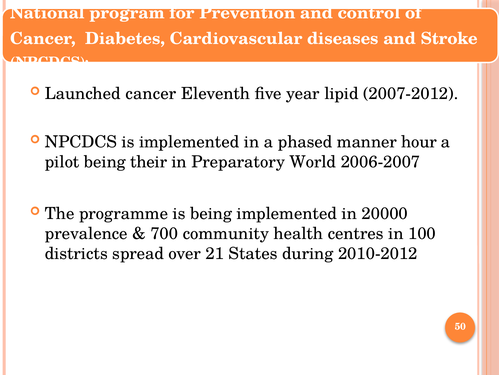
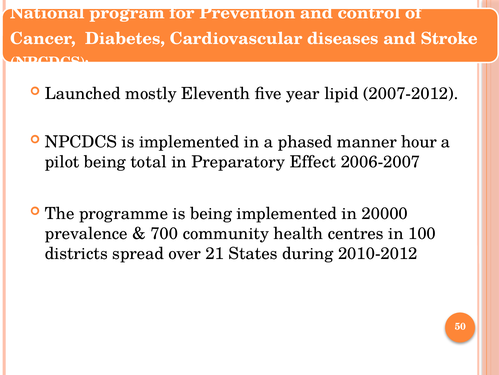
Launched cancer: cancer -> mostly (151, 93)
their: their -> total (148, 162)
World: World -> Effect (313, 162)
